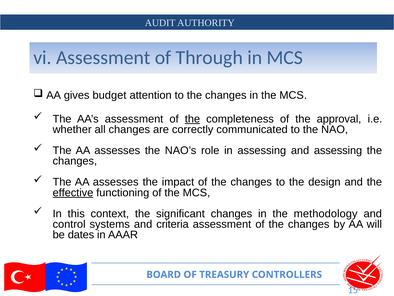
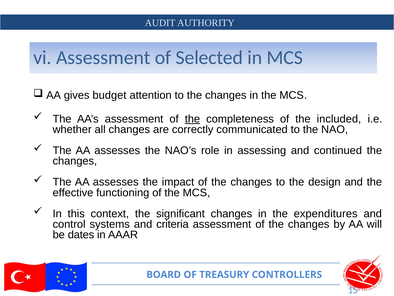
Through: Through -> Selected (209, 57)
approval: approval -> included (339, 119)
and assessing: assessing -> continued (338, 150)
effective underline: present -> none (73, 192)
methodology: methodology -> expenditures (326, 213)
